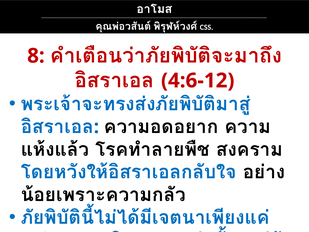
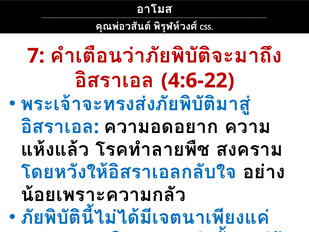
8: 8 -> 7 (36, 56)
4:6-12: 4:6-12 -> 4:6-22 (198, 81)
